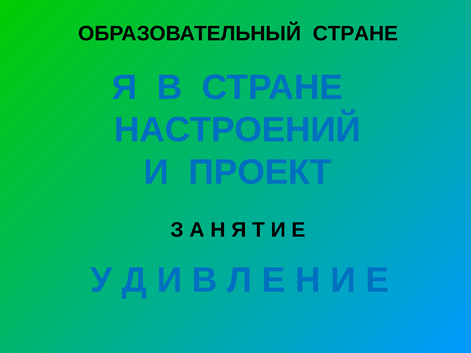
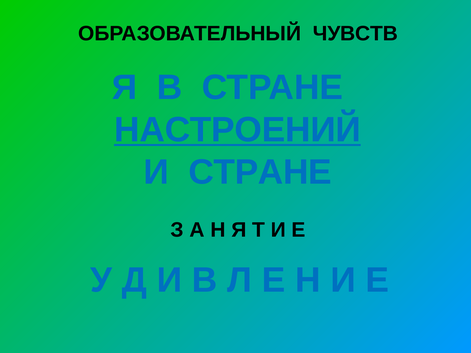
ОБРАЗОВАТЕЛЬНЫЙ СТРАНЕ: СТРАНЕ -> ЧУВСТВ (355, 34)
НАСТРОЕНИЙ underline: none -> present (238, 130)
И ПРОЕКТ: ПРОЕКТ -> СТРАНЕ (260, 172)
